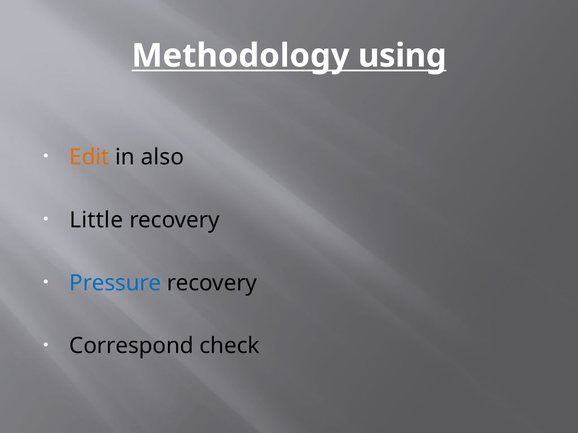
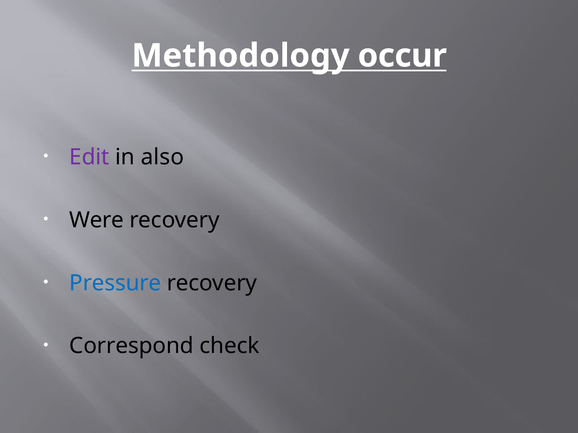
using: using -> occur (402, 56)
Edit colour: orange -> purple (89, 157)
Little: Little -> Were (97, 220)
